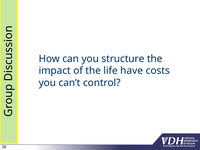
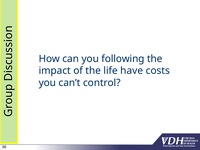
structure: structure -> following (123, 59)
